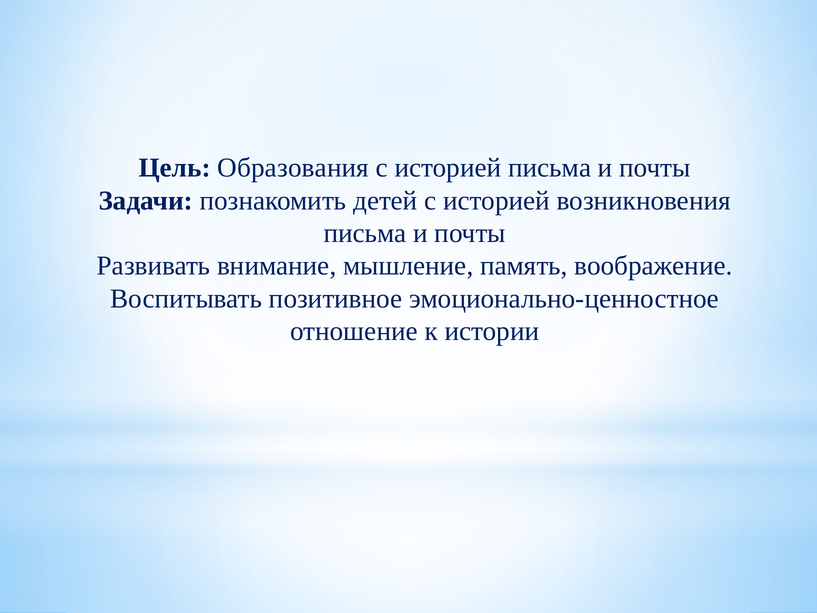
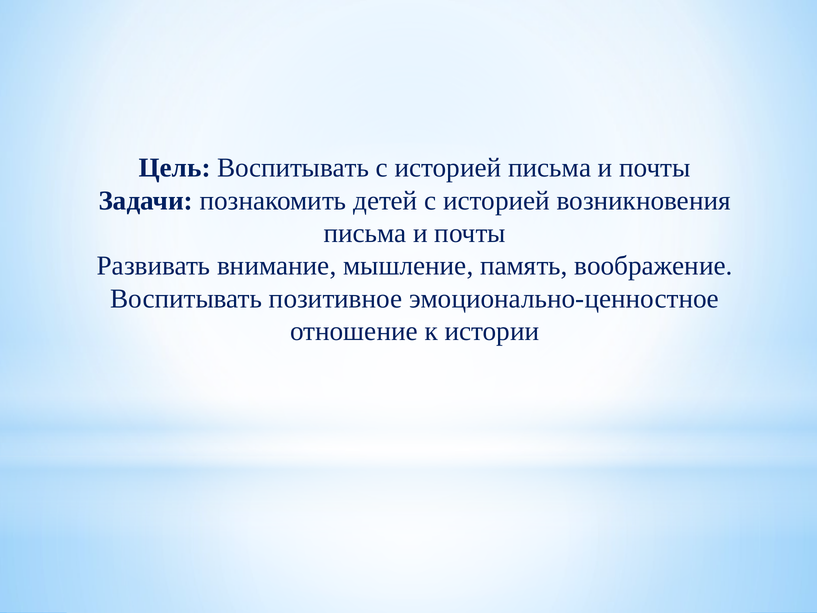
Цель Образования: Образования -> Воспитывать (293, 168)
